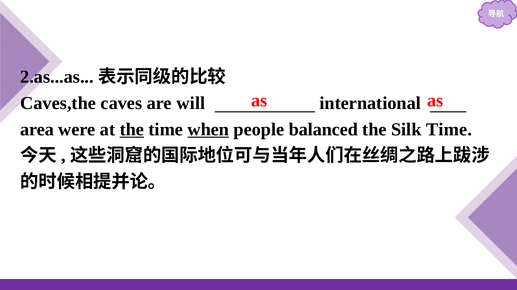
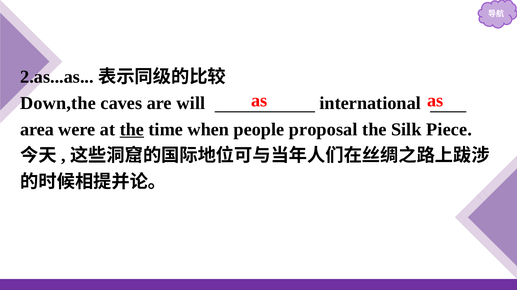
Caves,the: Caves,the -> Down,the (58, 103)
when underline: present -> none (208, 130)
balanced: balanced -> proposal (323, 130)
Silk Time: Time -> Piece (449, 130)
